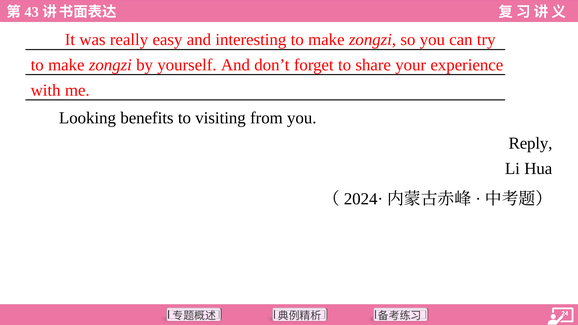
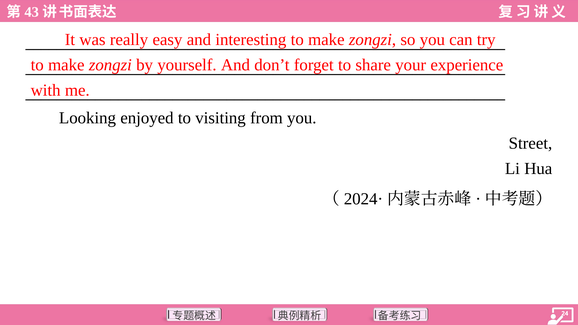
benefits: benefits -> enjoyed (147, 118)
Reply: Reply -> Street (530, 143)
